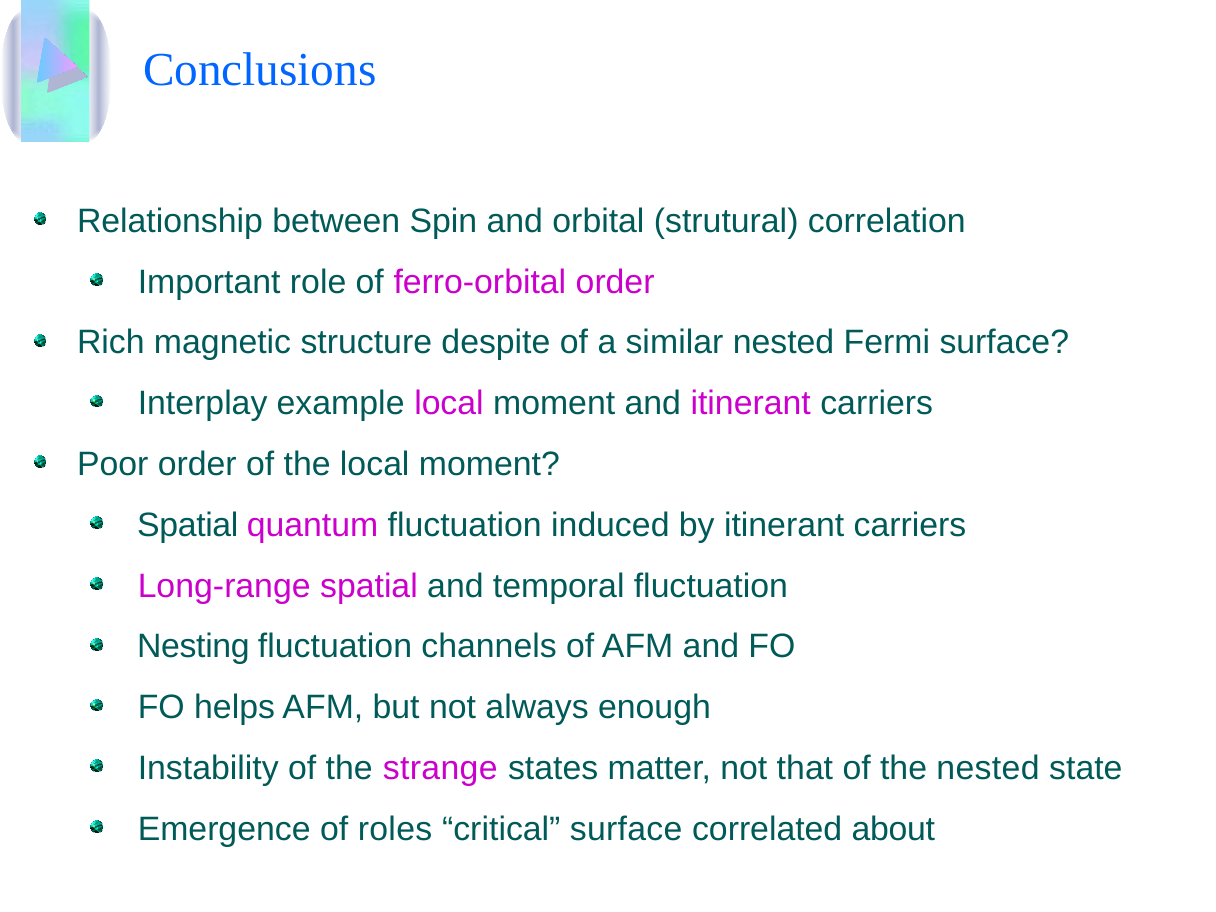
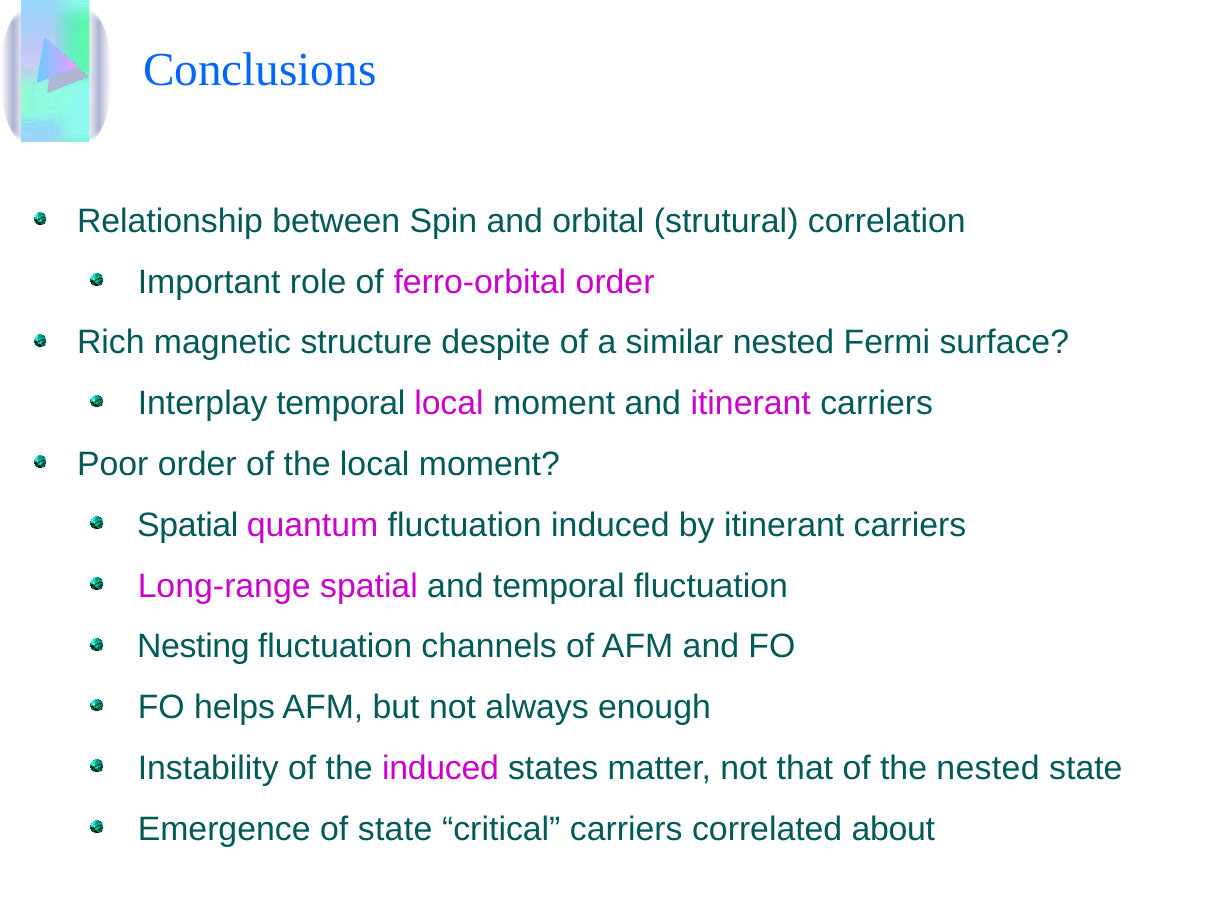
Interplay example: example -> temporal (341, 403)
the strange: strange -> induced (441, 768)
of roles: roles -> state (395, 829)
critical surface: surface -> carriers (626, 829)
